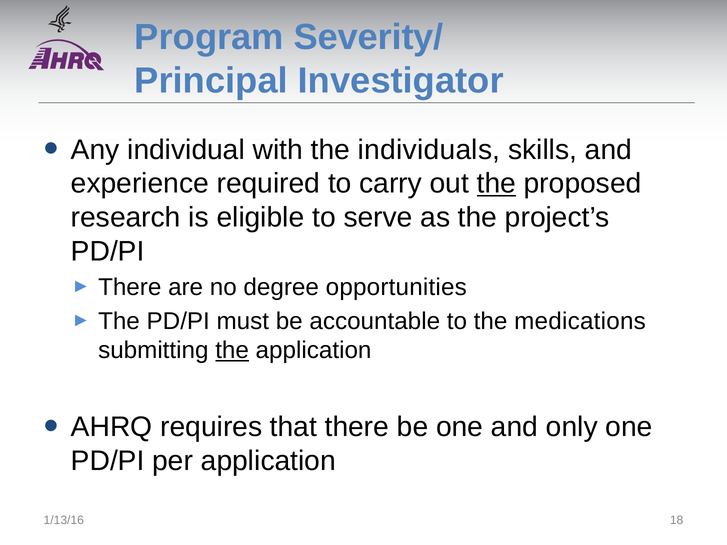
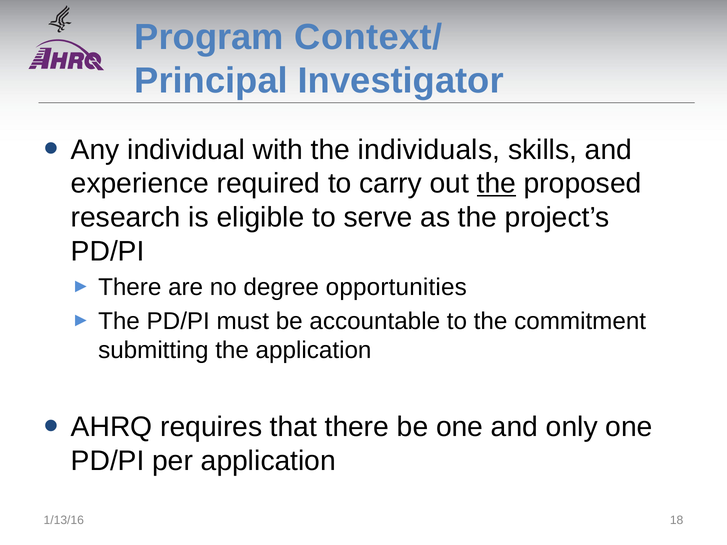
Severity/: Severity/ -> Context/ (368, 37)
medications: medications -> commitment (580, 321)
the underline: present -> none (232, 350)
